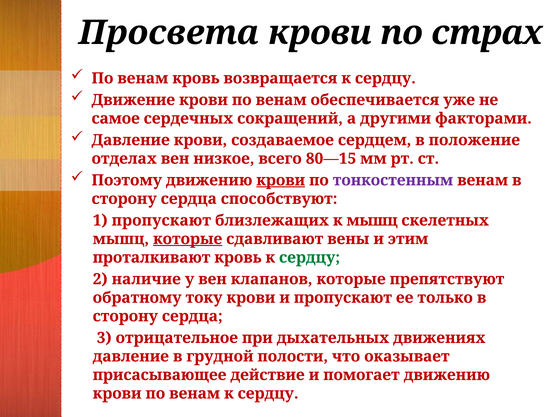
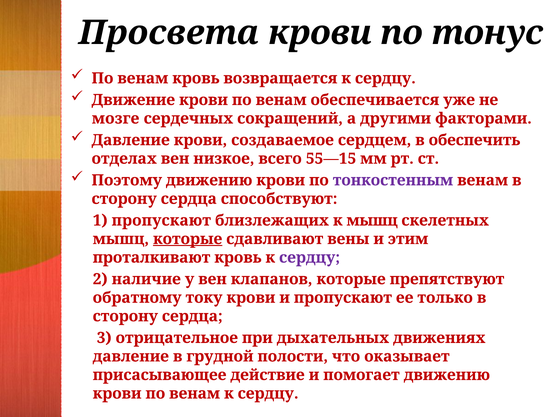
страх: страх -> тонус (487, 33)
самое: самое -> мозге (116, 118)
положение: положение -> обеспечить (474, 140)
80—15: 80—15 -> 55—15 (331, 159)
крови underline: present -> none (281, 180)
сердцу colour: green -> purple (310, 258)
